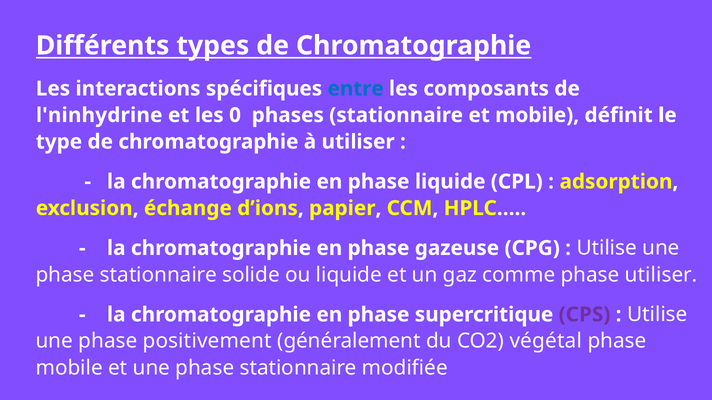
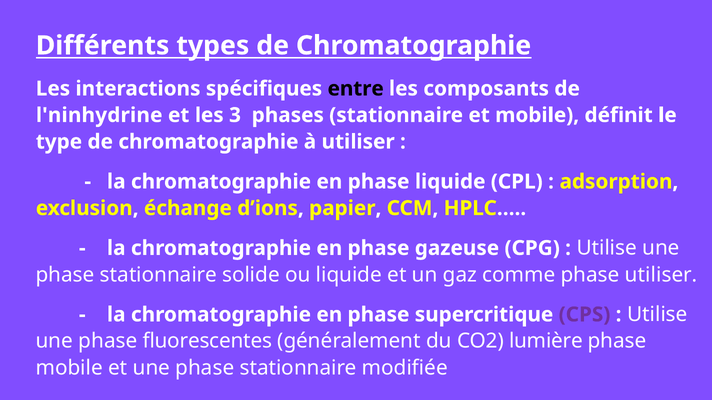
entre colour: blue -> black (356, 89)
0: 0 -> 3 (235, 115)
positivement: positivement -> fluorescentes (207, 342)
végétal: végétal -> lumière (546, 342)
